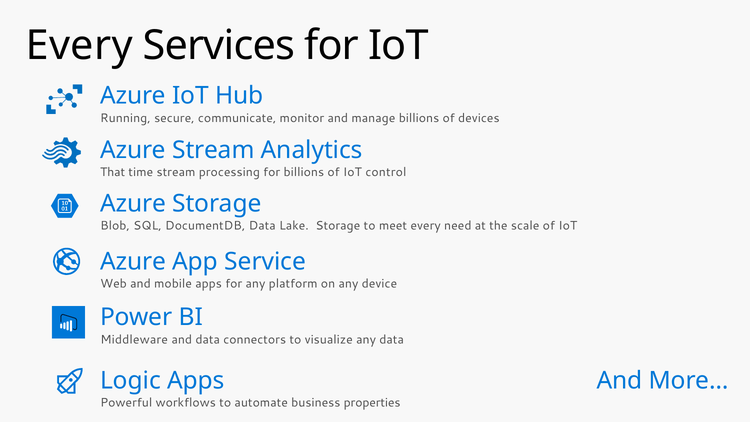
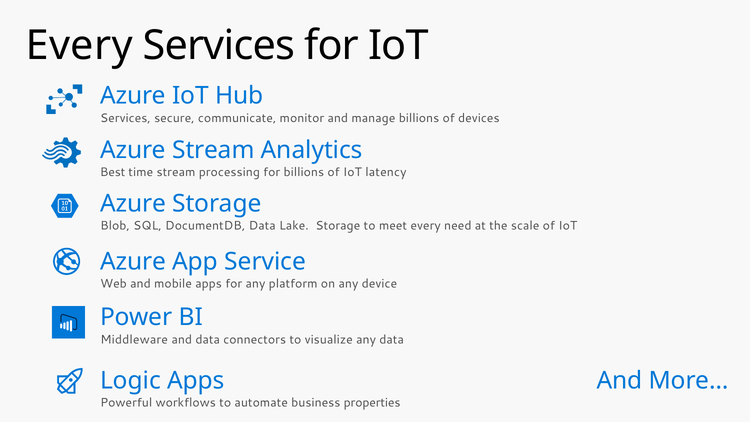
Running: Running -> Services (125, 118)
That: That -> Best (113, 172)
control: control -> latency (386, 172)
